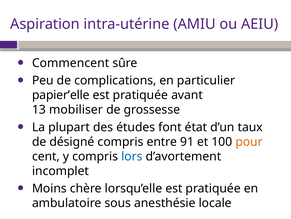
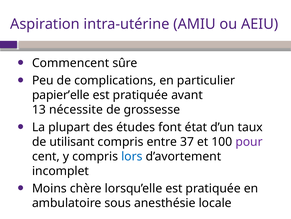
mobiliser: mobiliser -> nécessite (76, 109)
désigné: désigné -> utilisant (72, 141)
91: 91 -> 37 (187, 141)
pour colour: orange -> purple (249, 141)
